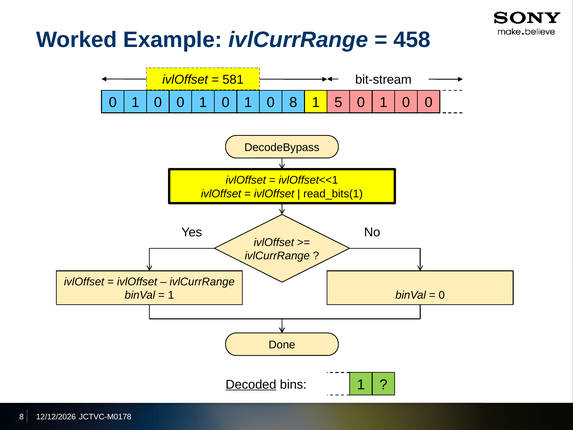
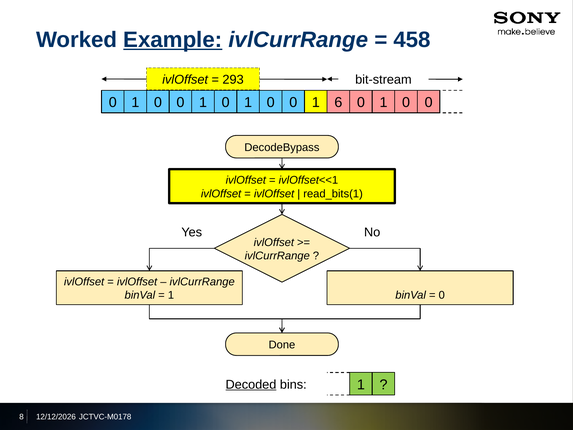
Example underline: none -> present (173, 40)
581: 581 -> 293 (233, 80)
8: 8 -> 0 (293, 102)
5: 5 -> 6 (338, 102)
